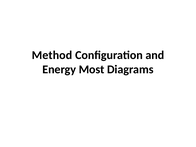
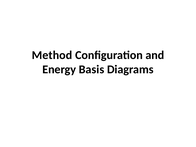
Most: Most -> Basis (91, 69)
